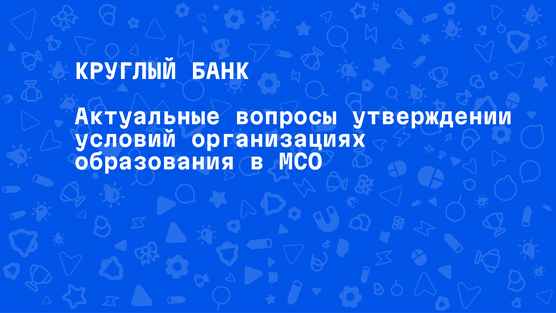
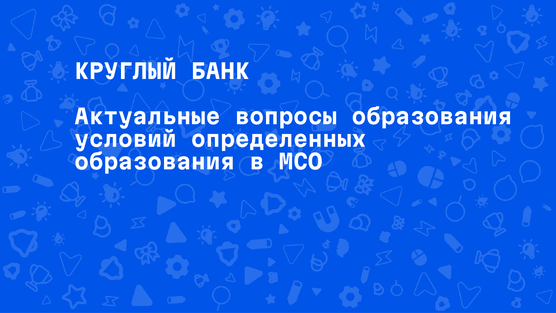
вопросы утверждении: утверждении -> образования (432, 117)
организациях: организациях -> определенных (279, 140)
